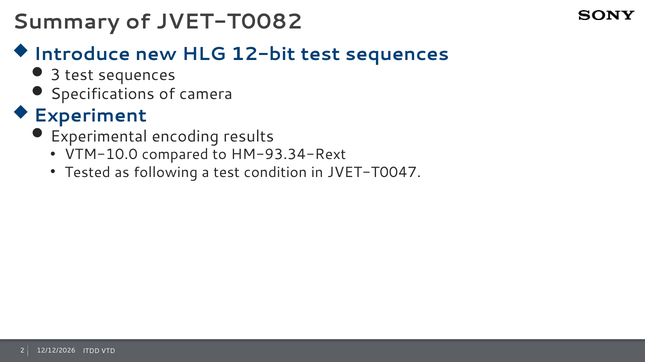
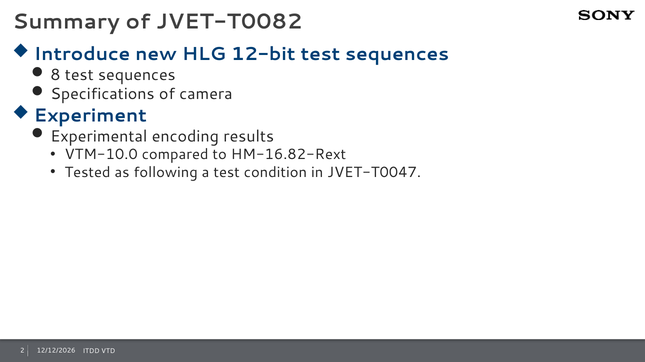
3: 3 -> 8 (55, 75)
HM-93.34-Rext: HM-93.34-Rext -> HM-16.82-Rext (288, 155)
